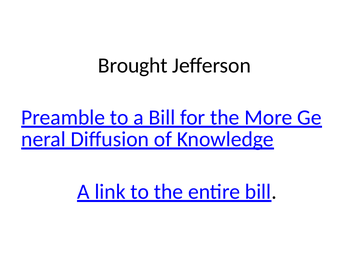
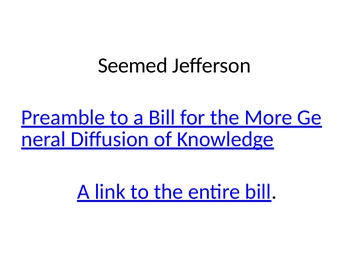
Brought: Brought -> Seemed (133, 65)
